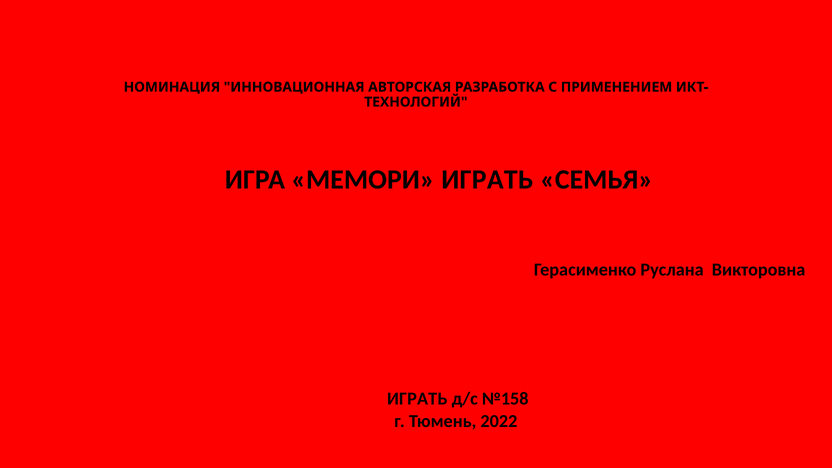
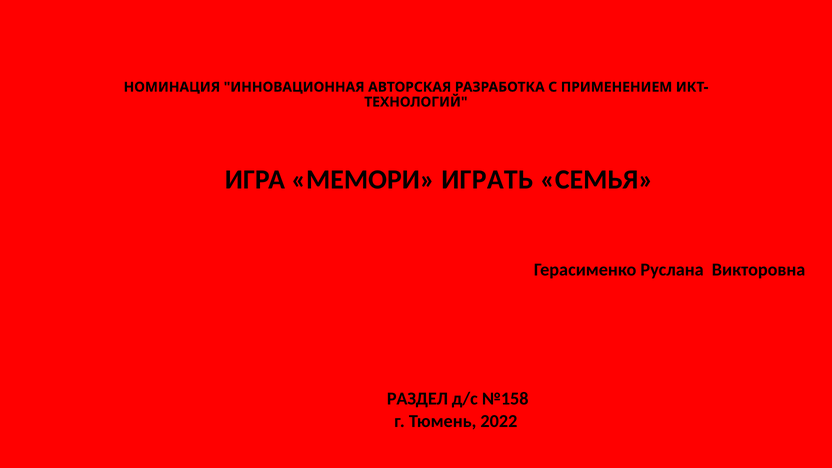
ИГРАТЬ: ИГРАТЬ -> РАЗДЕЛ (417, 399)
